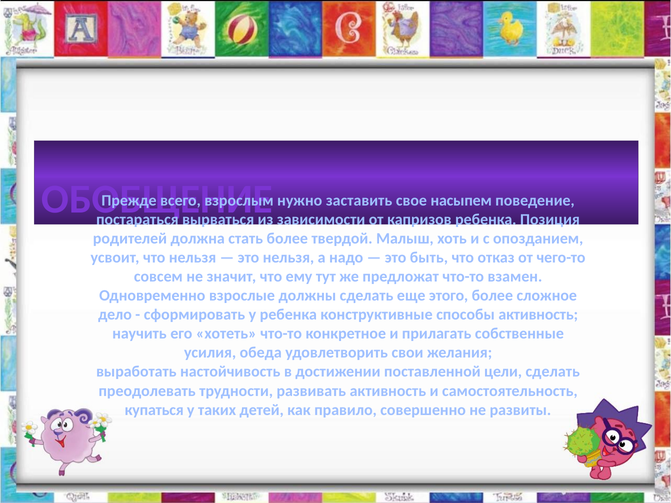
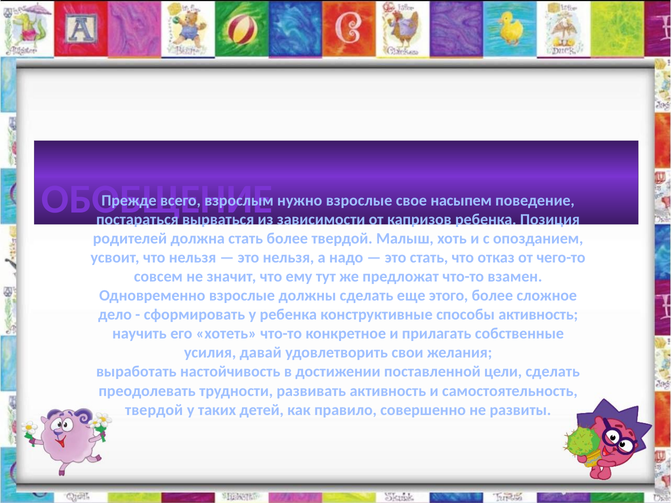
нужно заставить: заставить -> взрослые (359, 201)
это быть: быть -> стать (429, 258)
обеда: обеда -> давай (261, 353)
купаться: купаться -> твердой (154, 410)
